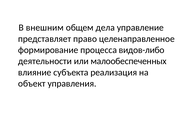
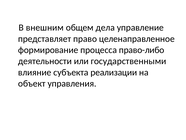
видов-либо: видов-либо -> право-либо (142, 50)
малообеспеченных: малообеспеченных -> государственными (129, 61)
реализация: реализация -> реализации (114, 72)
